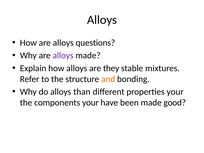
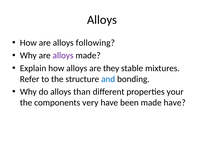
questions: questions -> following (95, 43)
and colour: orange -> blue (108, 79)
components your: your -> very (90, 103)
made good: good -> have (175, 103)
